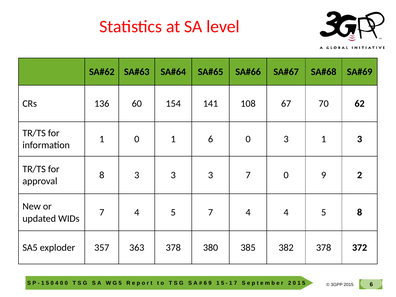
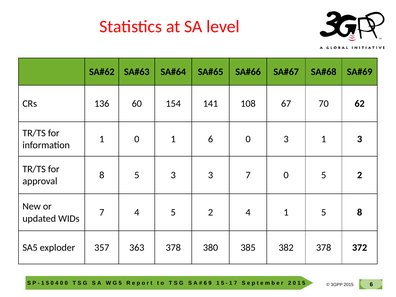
8 3: 3 -> 5 (137, 175)
0 9: 9 -> 5 (324, 175)
4 5 7: 7 -> 2 (211, 212)
4 4: 4 -> 1 (286, 212)
